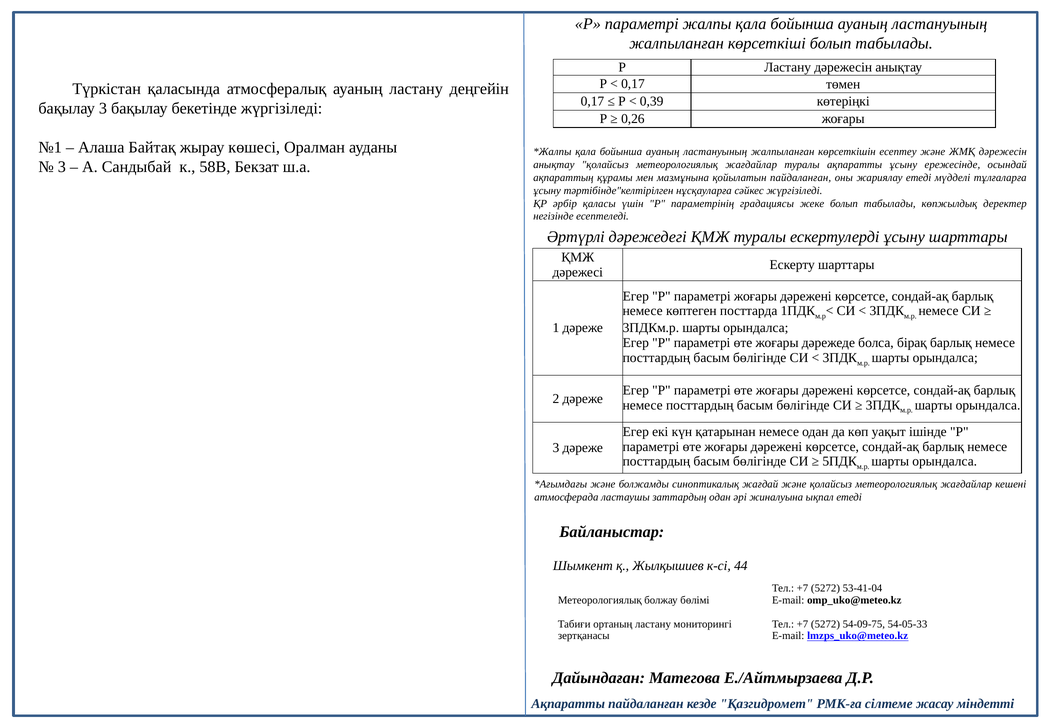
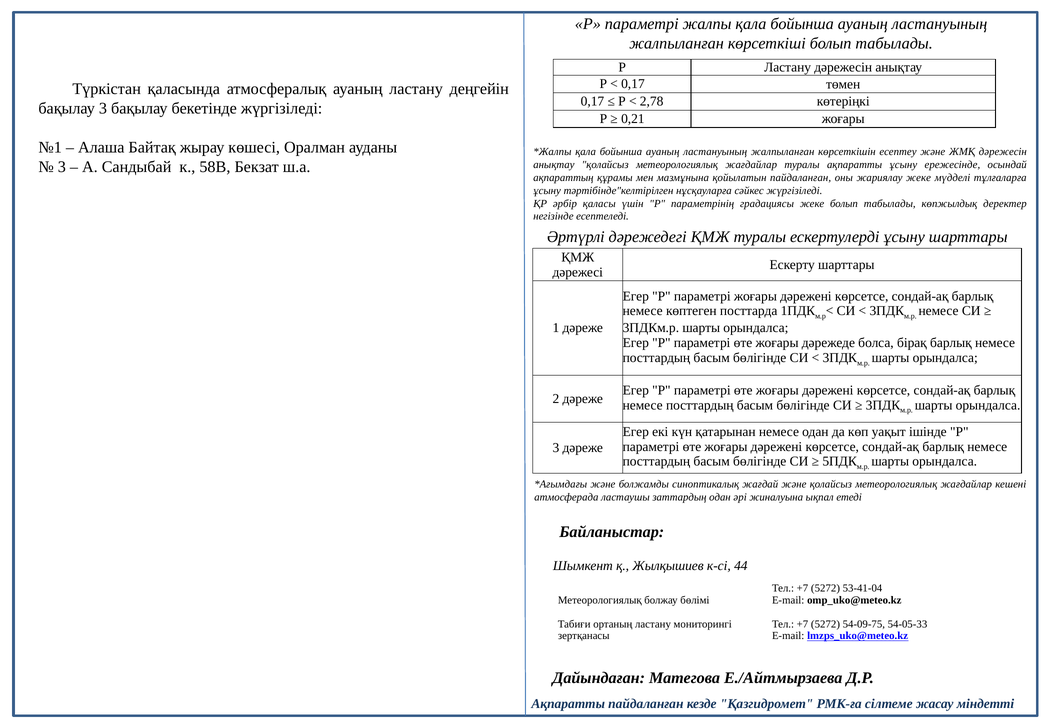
0,39: 0,39 -> 2,78 (652, 101)
0,26: 0,26 -> 0,21 (633, 119)
жариялау етеді: етеді -> жеке (919, 178)
